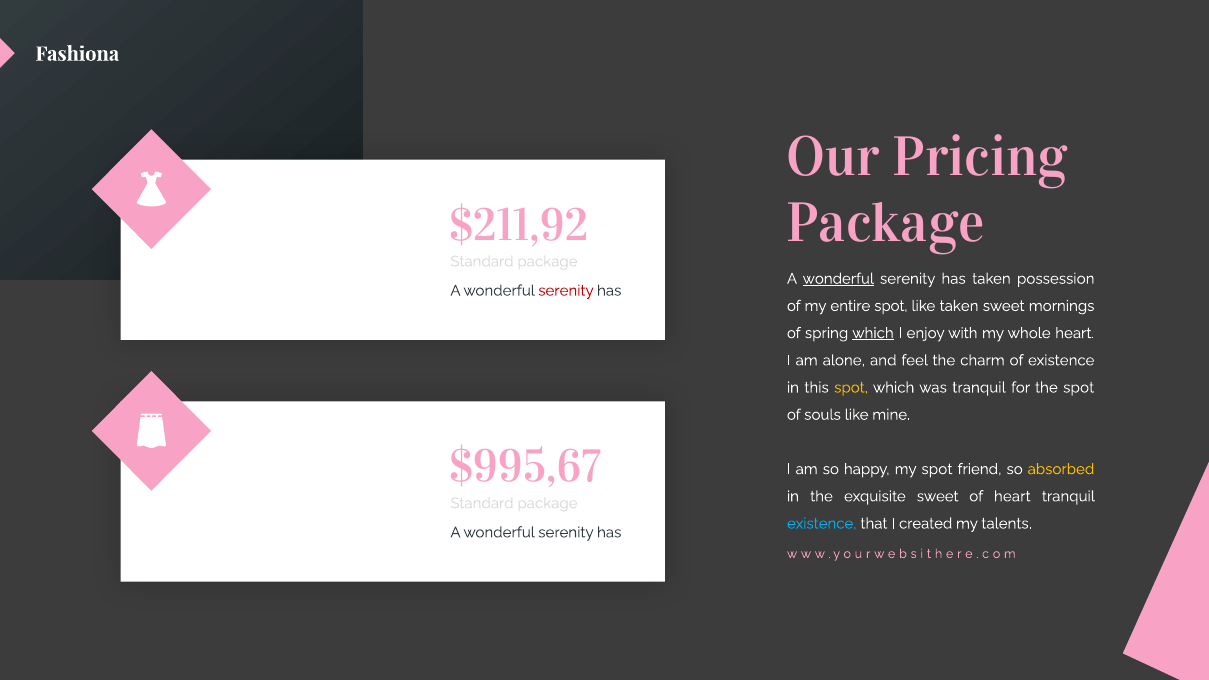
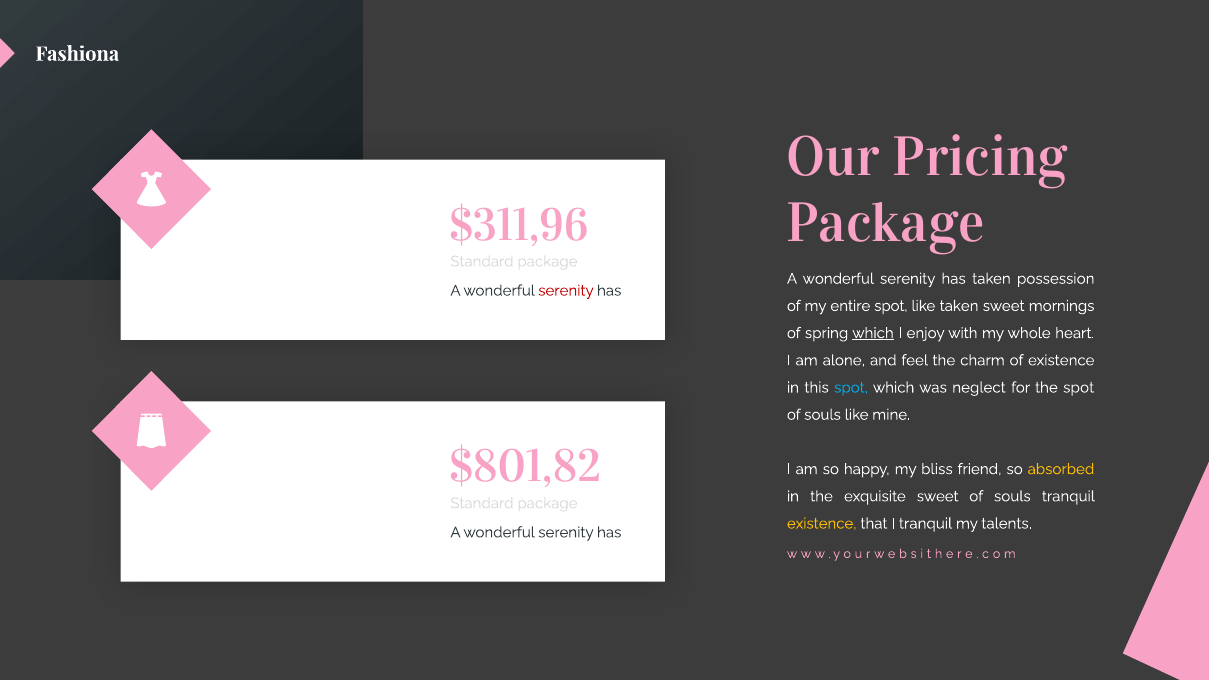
$211,92: $211,92 -> $311,96 (520, 225)
wonderful underline: present -> none (838, 279)
spot colour: yellow -> light blue (851, 388)
was tranquil: tranquil -> neglect (979, 388)
$995,67: $995,67 -> $801,82 (526, 467)
my spot: spot -> bliss (937, 469)
heart: heart -> souls (1012, 496)
existence colour: light blue -> yellow (822, 524)
I created: created -> tranquil (926, 524)
